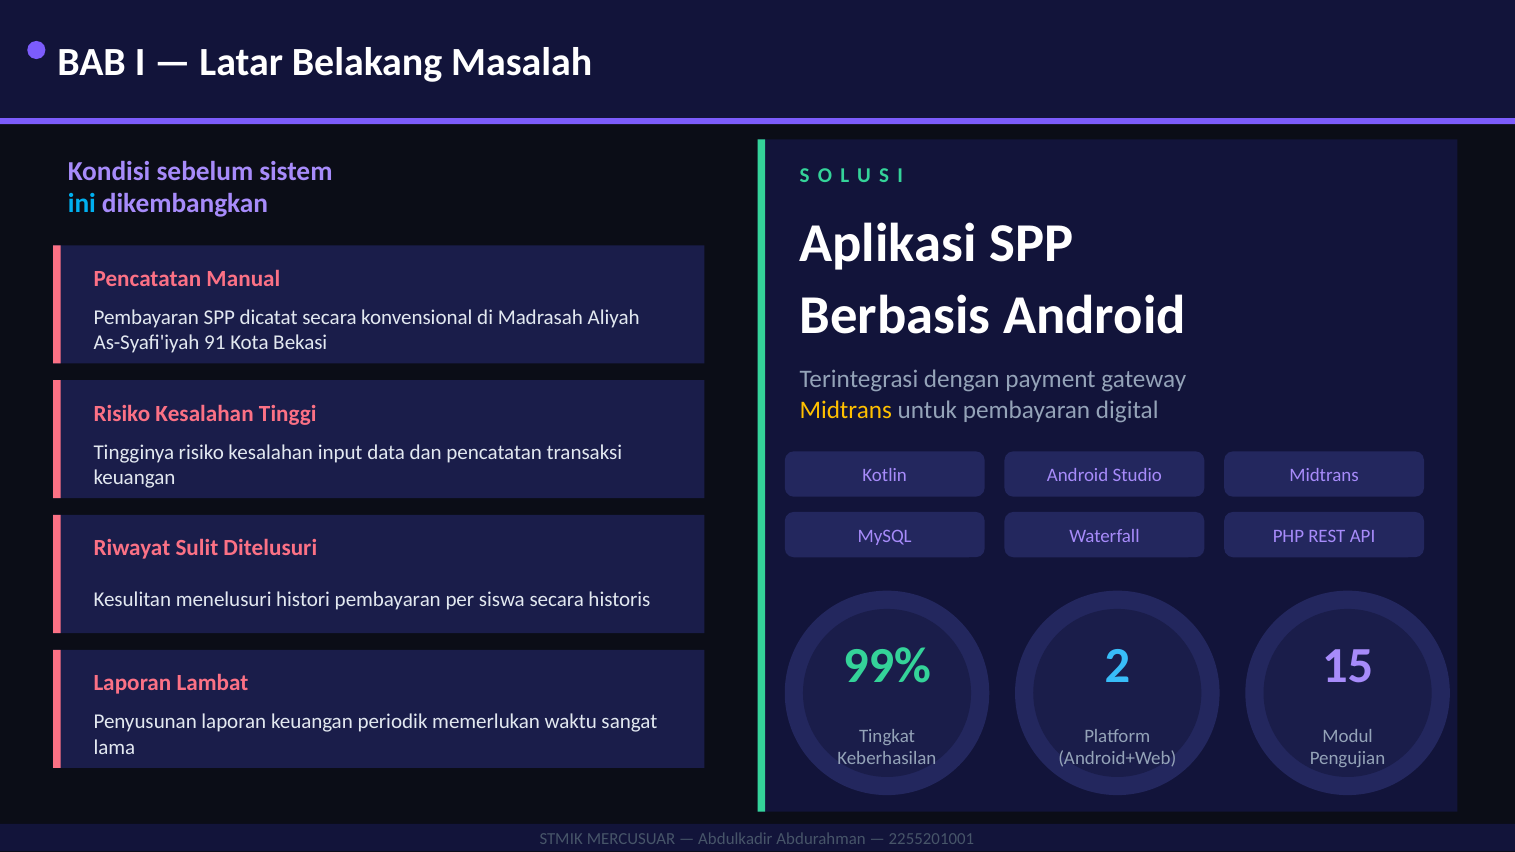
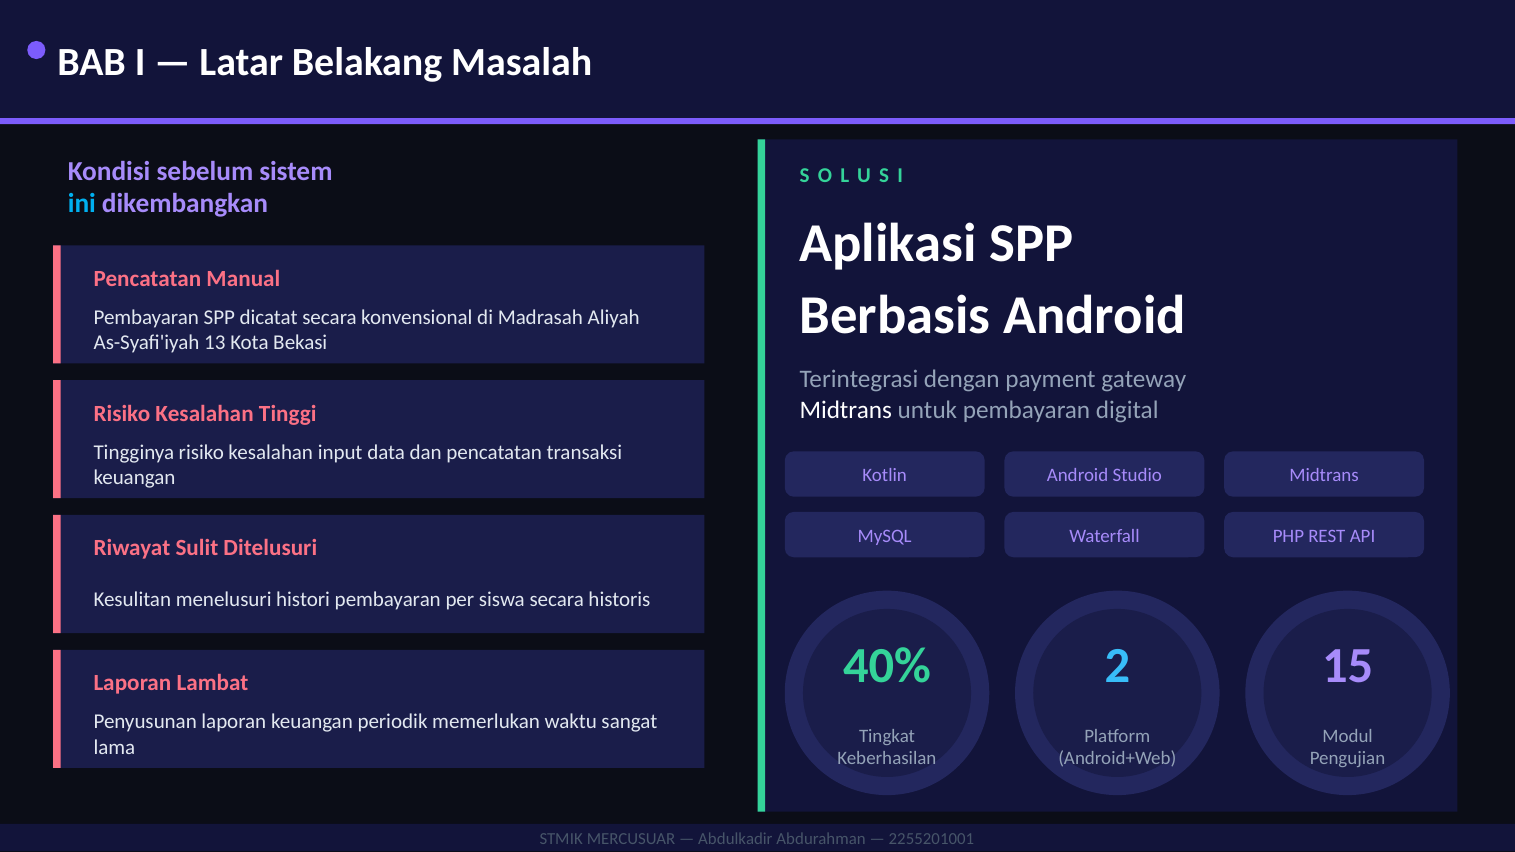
91: 91 -> 13 (215, 343)
Midtrans colour: yellow -> white (846, 410)
99%: 99% -> 40% (887, 666)
